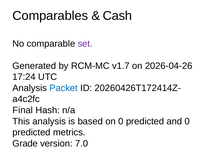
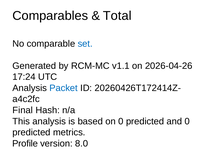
Cash: Cash -> Total (117, 16)
set colour: purple -> blue (85, 44)
v1.7: v1.7 -> v1.1 (121, 66)
Grade: Grade -> Profile (25, 143)
7.0: 7.0 -> 8.0 (82, 143)
